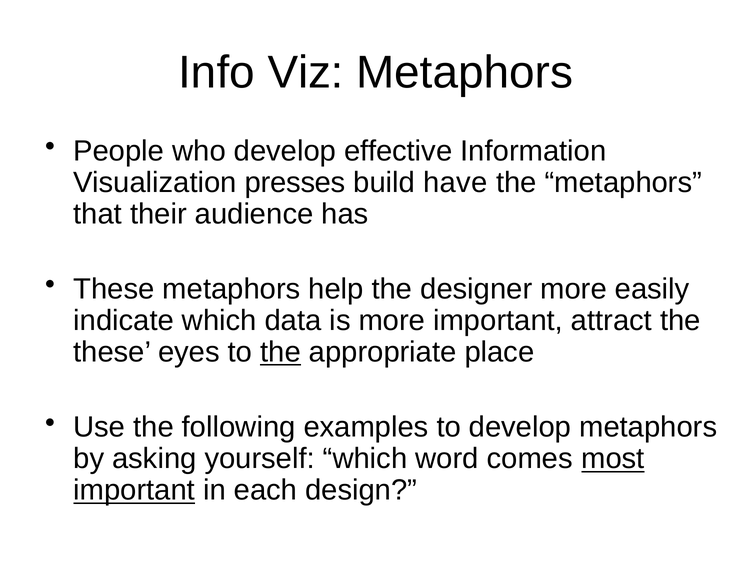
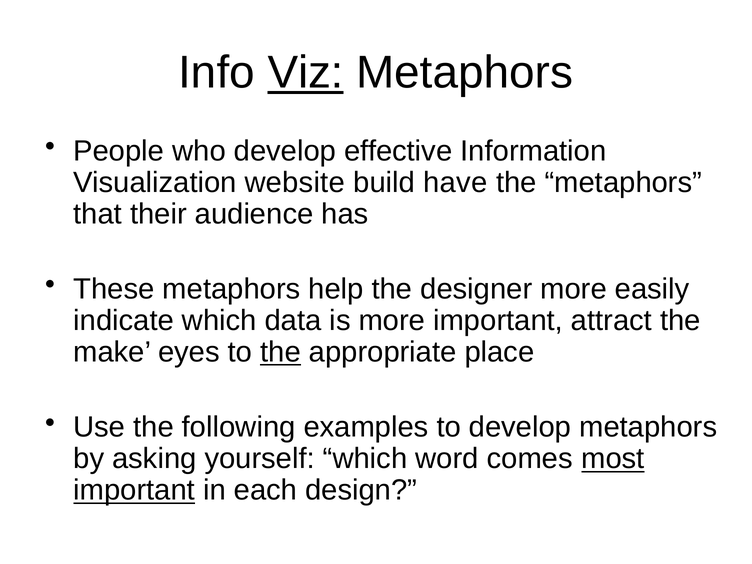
Viz underline: none -> present (306, 73)
presses: presses -> website (295, 183)
these: these -> make (112, 352)
